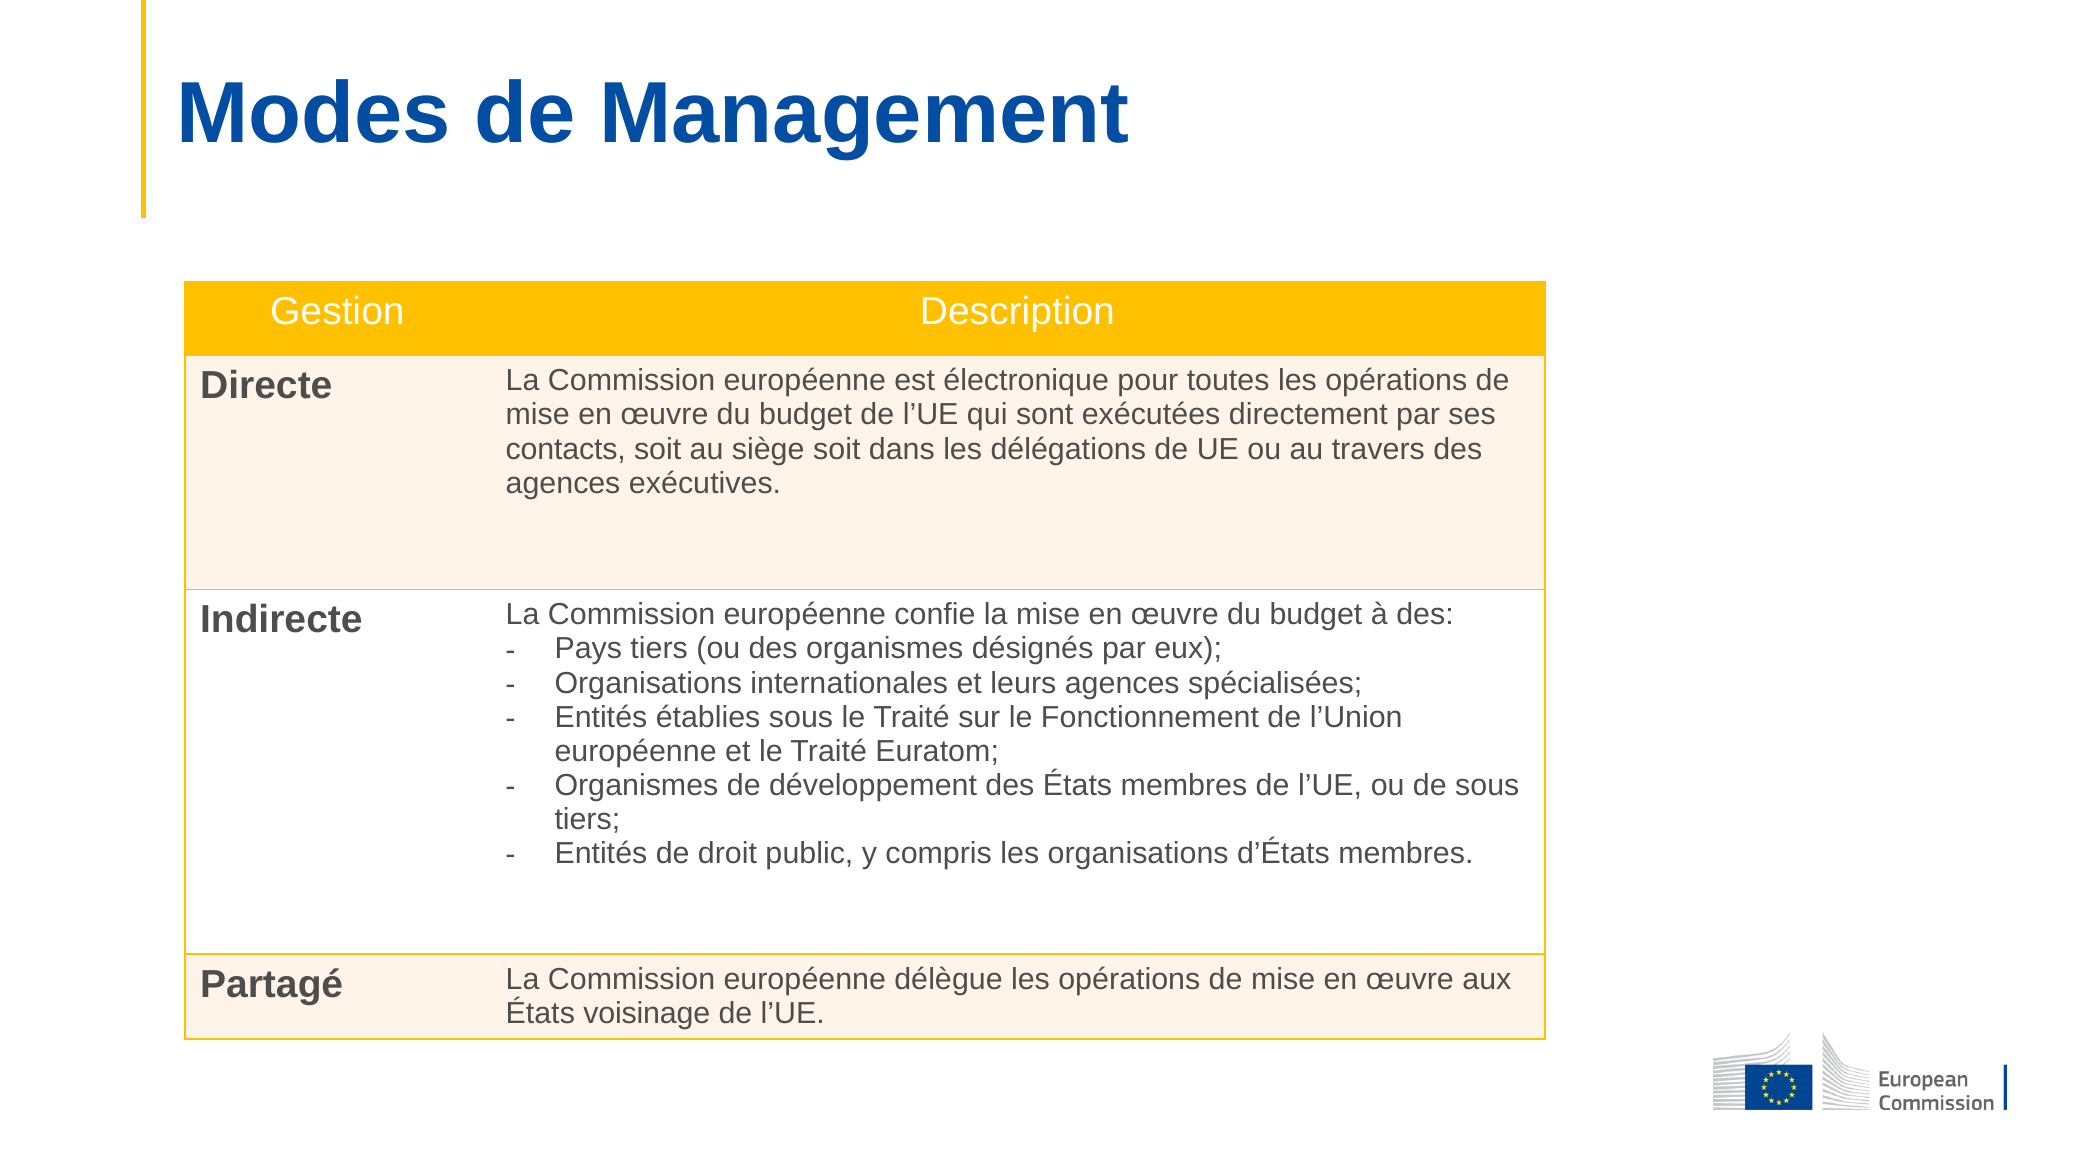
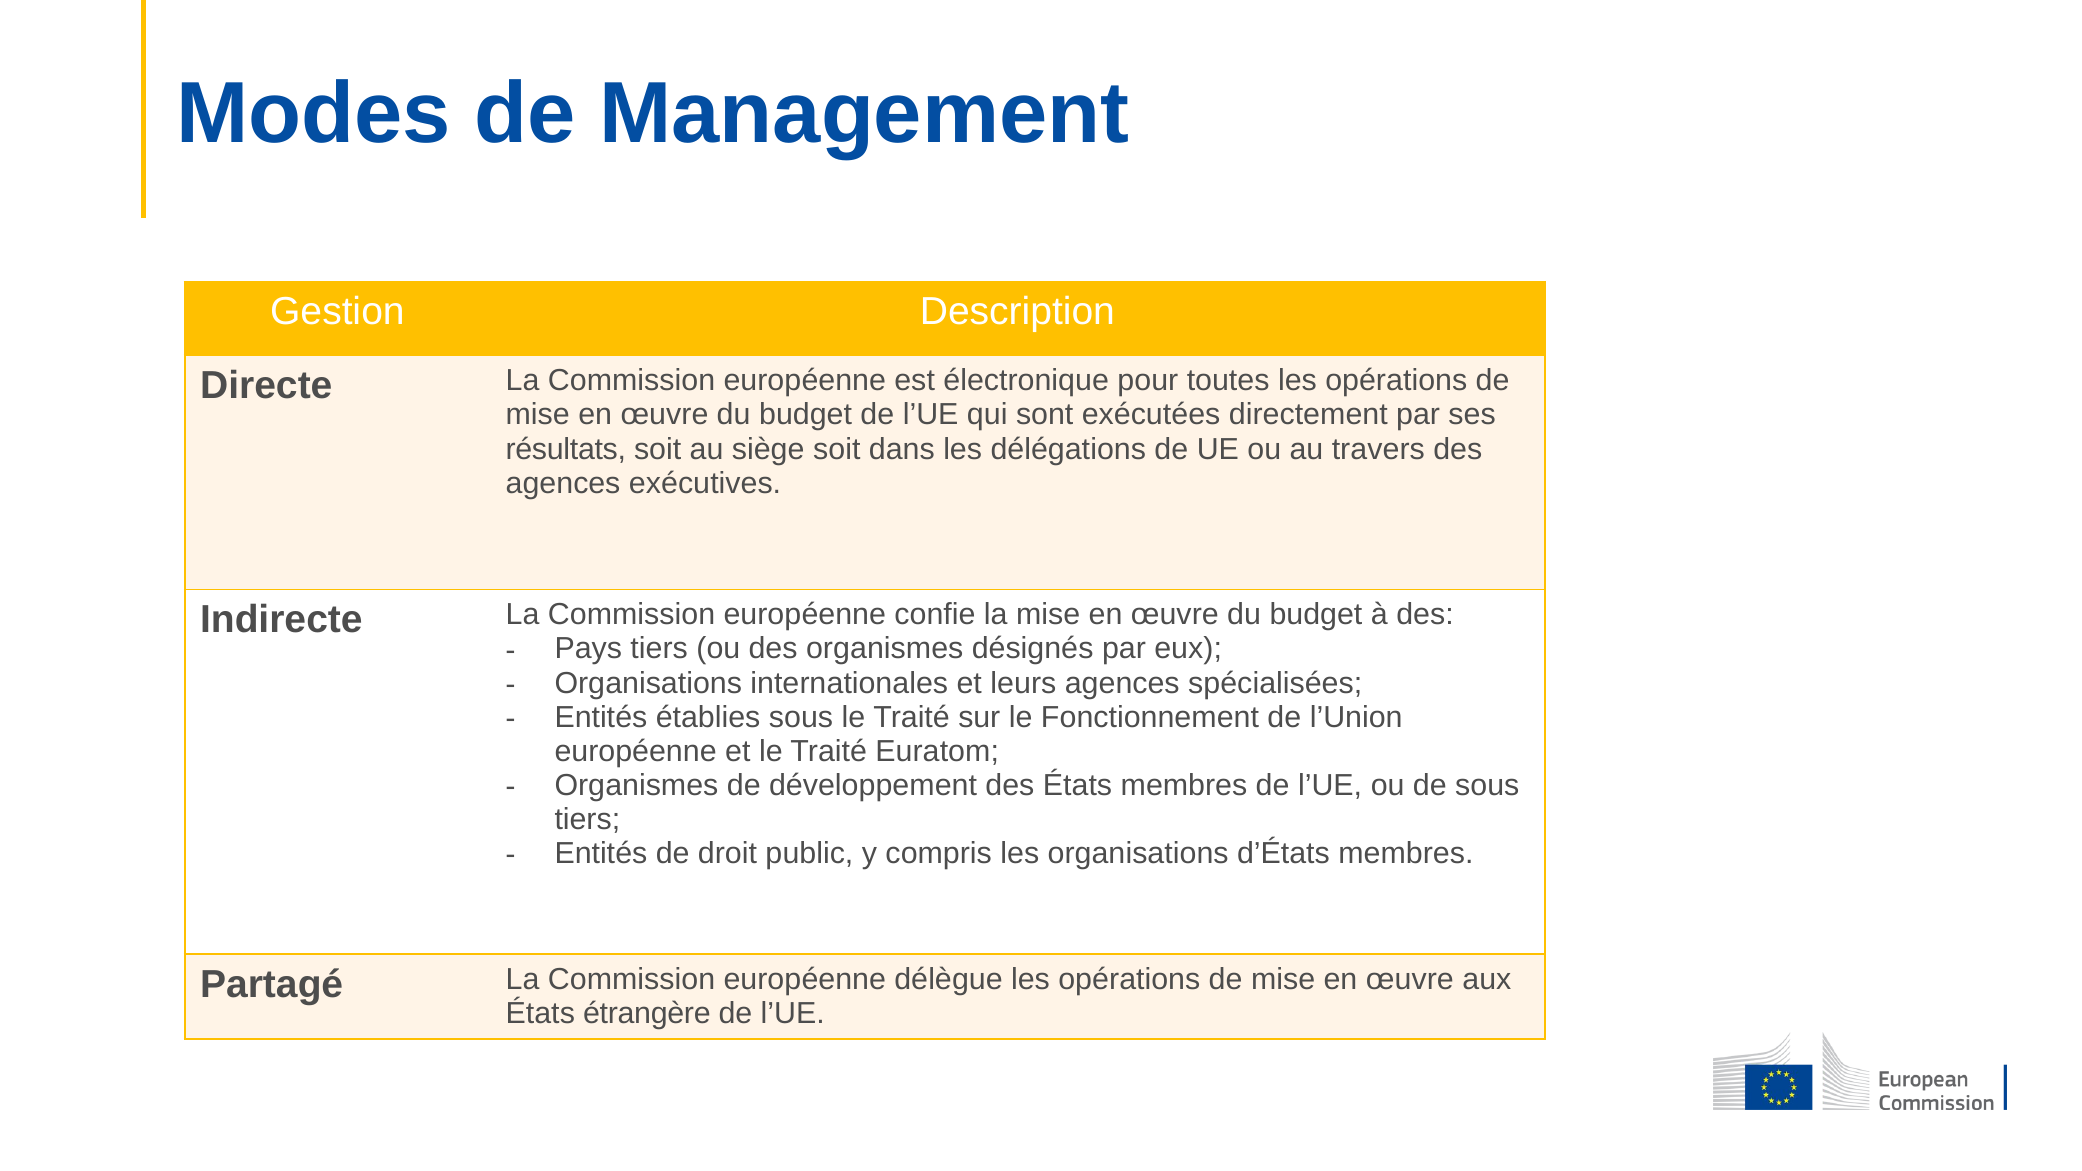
contacts: contacts -> résultats (566, 449)
voisinage: voisinage -> étrangère (647, 1014)
